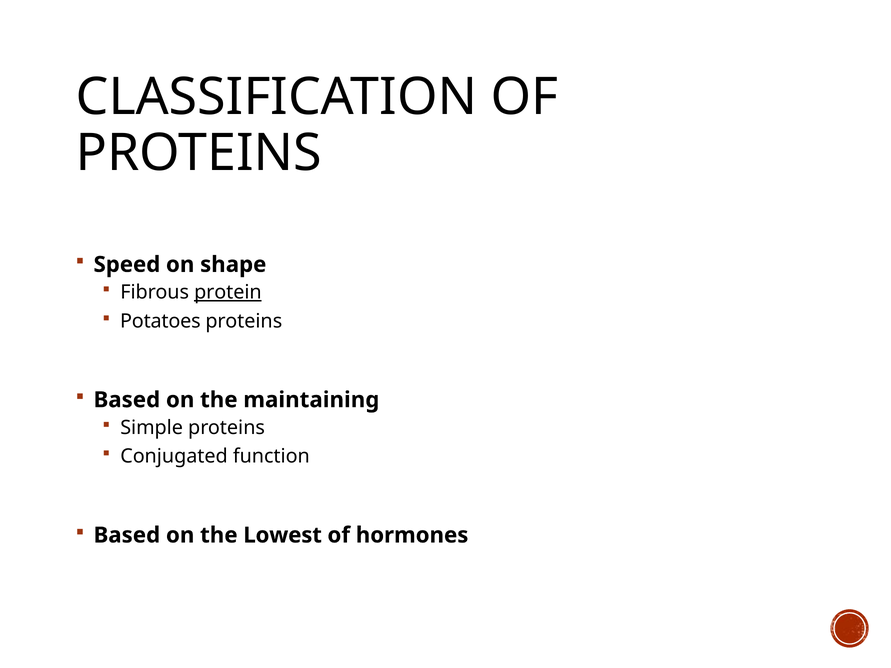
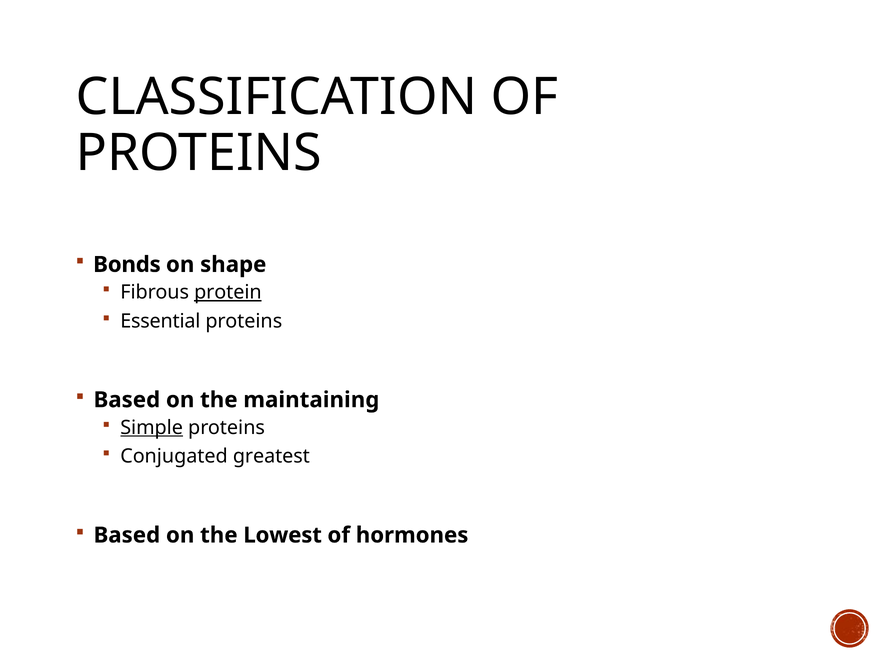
Speed: Speed -> Bonds (127, 265)
Potatoes: Potatoes -> Essential (160, 321)
Simple underline: none -> present (152, 428)
function: function -> greatest (271, 456)
